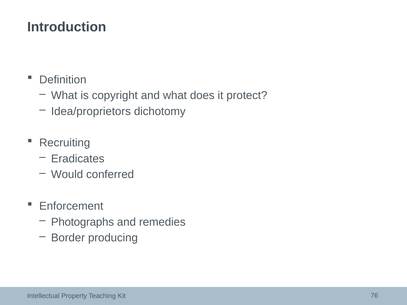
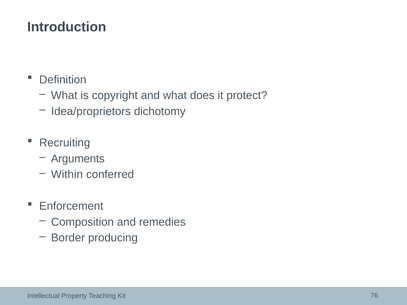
Eradicates: Eradicates -> Arguments (78, 159)
Would: Would -> Within (67, 175)
Photographs: Photographs -> Composition (82, 222)
